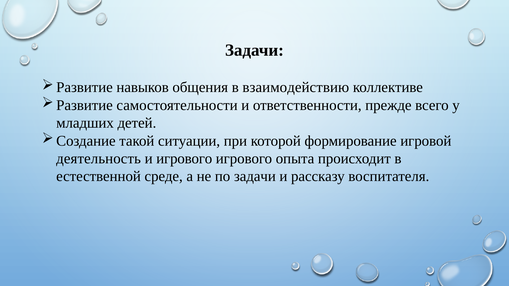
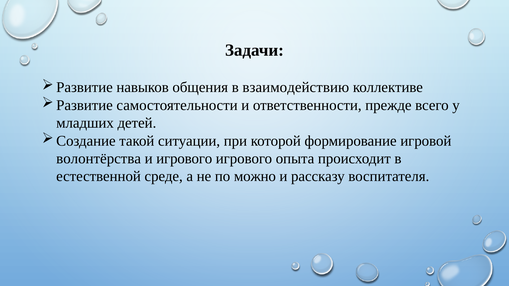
деятельность: деятельность -> волонтёрства (99, 159)
по задачи: задачи -> можно (255, 177)
